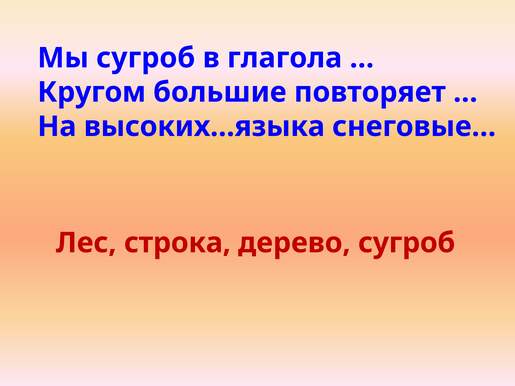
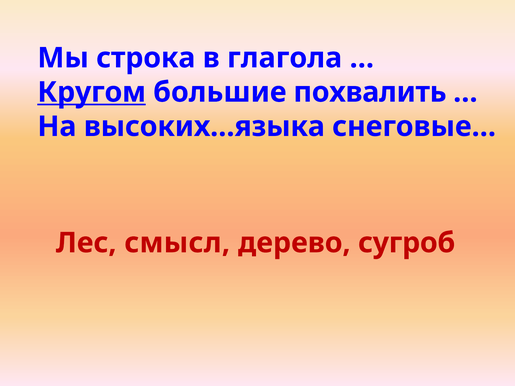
Мы сугроб: сугроб -> строка (146, 58)
Кругом underline: none -> present (92, 92)
повторяет: повторяет -> похвалить (370, 92)
строка: строка -> смысл (177, 243)
